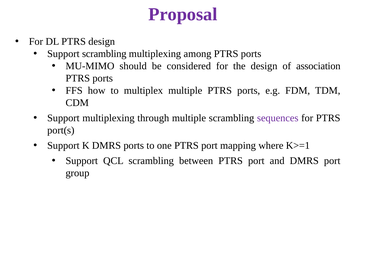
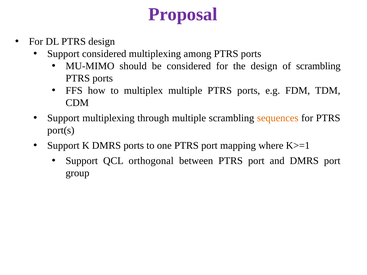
Support scrambling: scrambling -> considered (104, 54)
of association: association -> scrambling (318, 66)
sequences colour: purple -> orange (278, 118)
QCL scrambling: scrambling -> orthogonal (151, 161)
